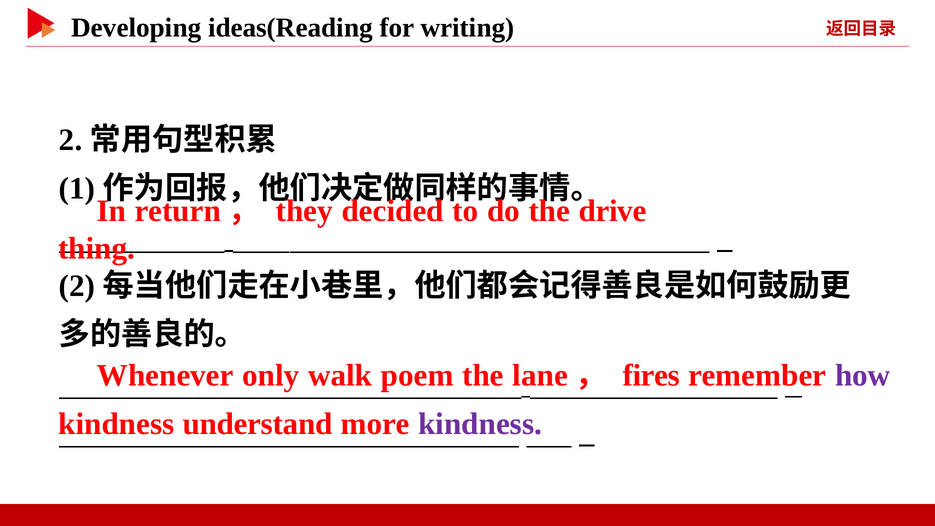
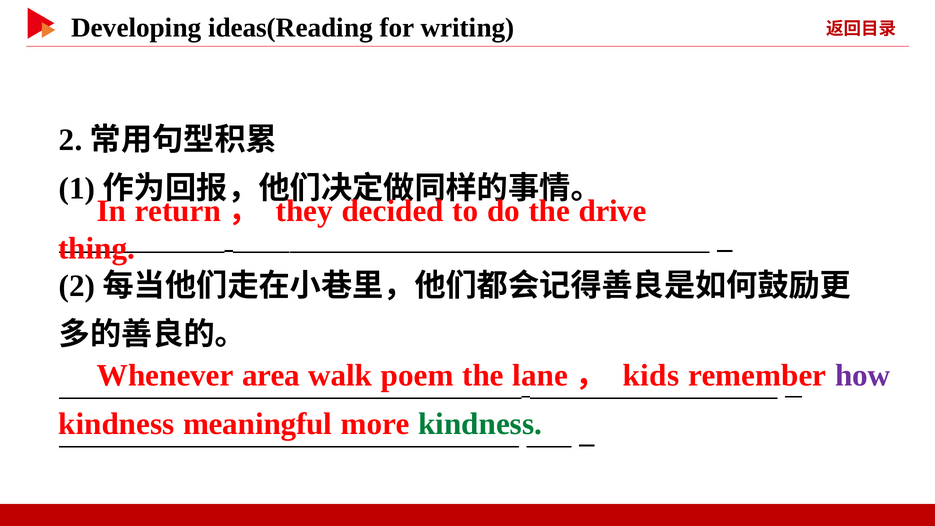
only: only -> area (271, 375)
fires: fires -> kids (651, 375)
understand: understand -> meaningful (258, 424)
kindness colour: purple -> green (480, 424)
